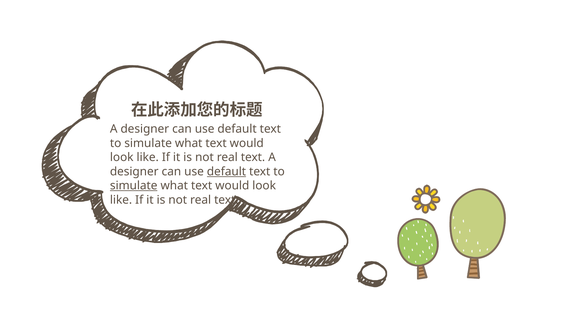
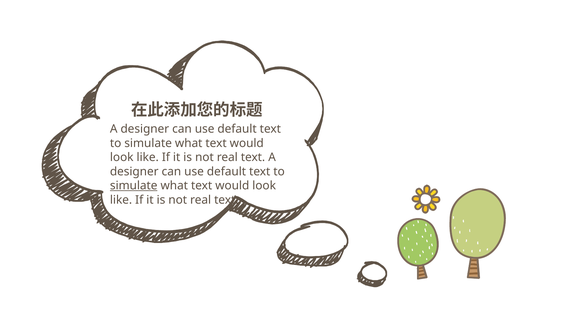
default underline: present -> none (226, 171)
